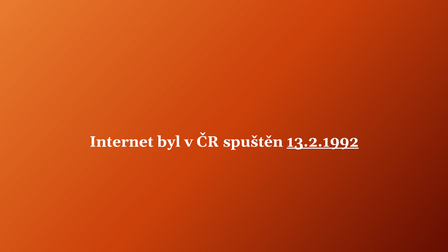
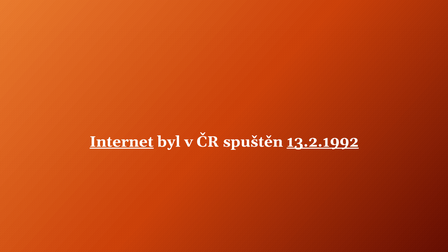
Internet underline: none -> present (122, 142)
